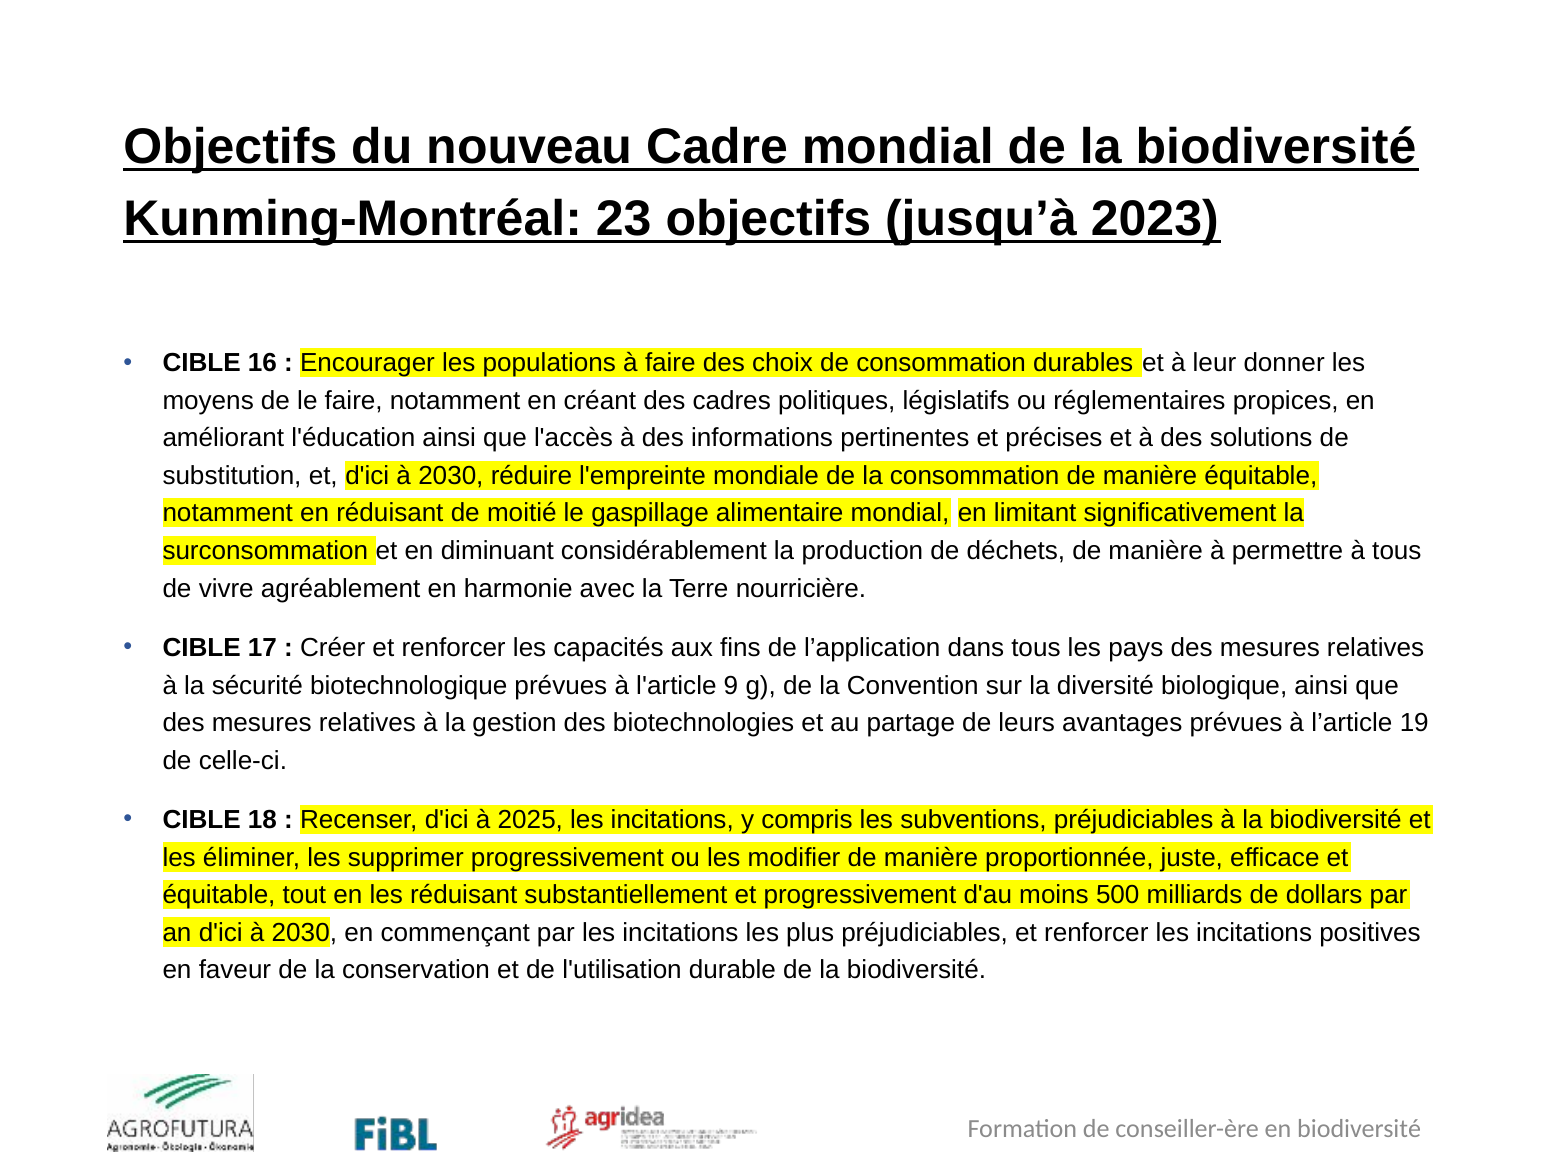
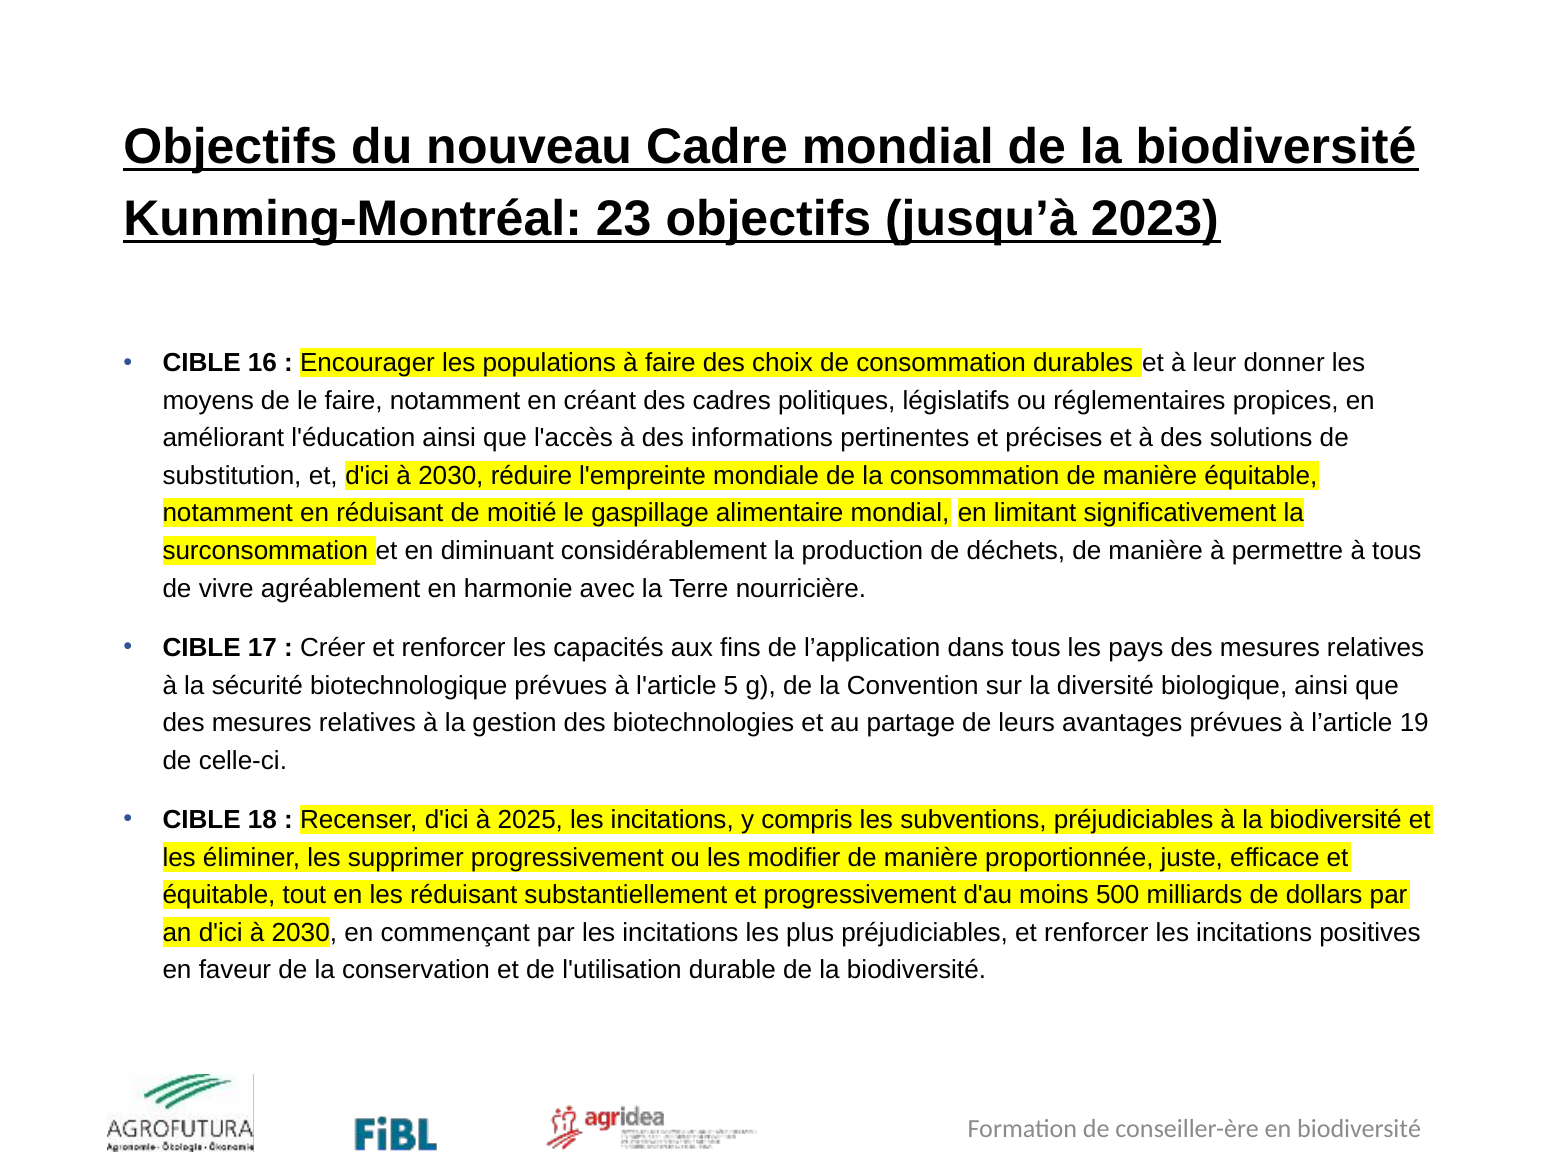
9: 9 -> 5 (731, 686)
